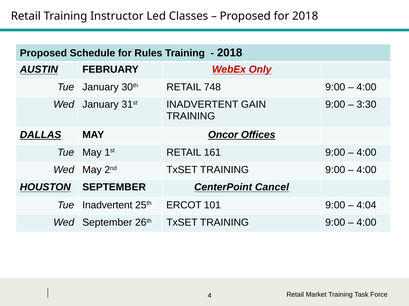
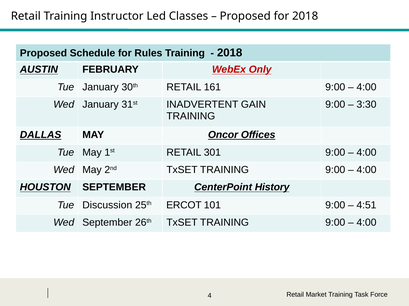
748: 748 -> 161 (212, 87)
161: 161 -> 301 (212, 153)
Cancel: Cancel -> History (272, 188)
Tue Inadvertent: Inadvertent -> Discussion (107, 206)
4:04: 4:04 -> 4:51 (366, 206)
